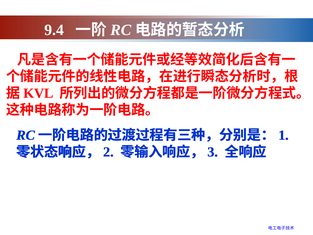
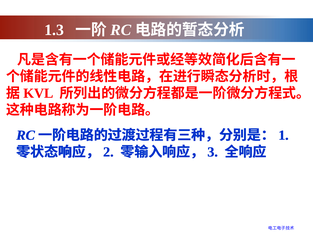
9.4: 9.4 -> 1.3 (54, 30)
